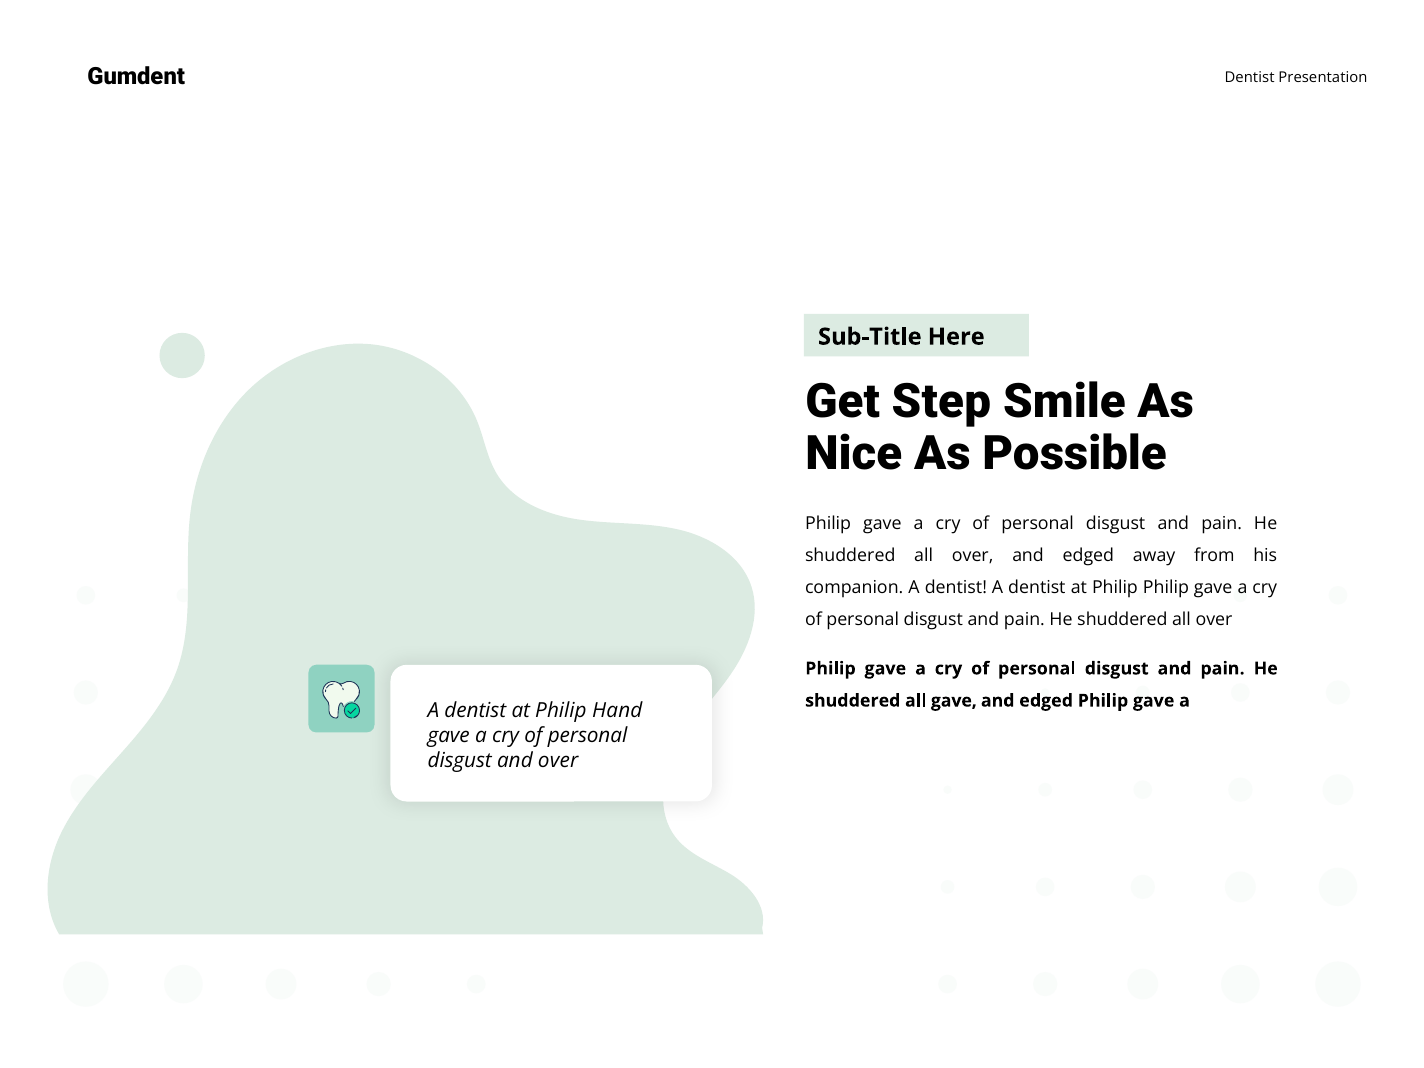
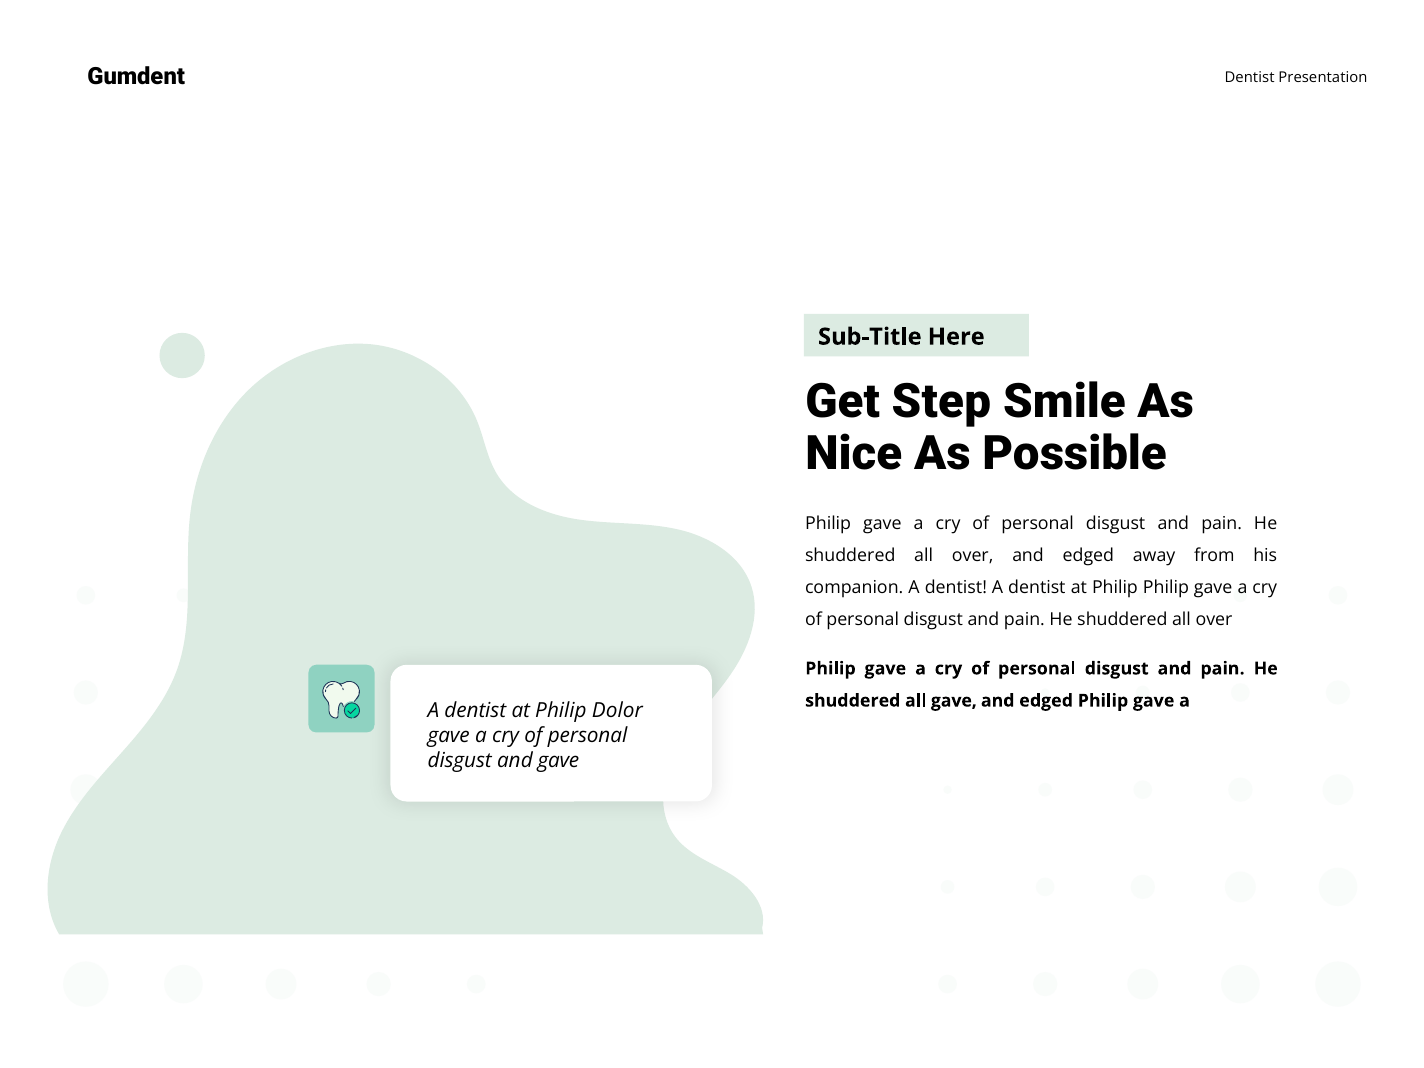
Hand: Hand -> Dolor (617, 711)
and over: over -> gave (558, 761)
